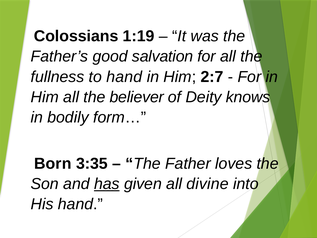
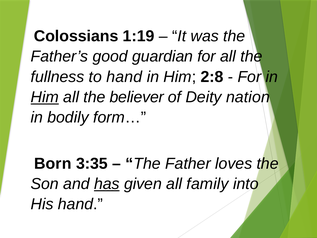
salvation: salvation -> guardian (163, 56)
2:7: 2:7 -> 2:8 (212, 77)
Him underline: none -> present (45, 97)
knows: knows -> nation (248, 97)
divine: divine -> family (208, 184)
